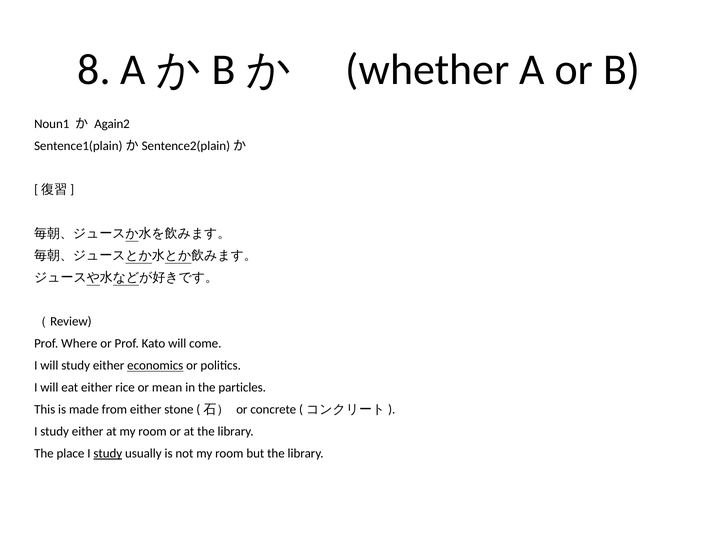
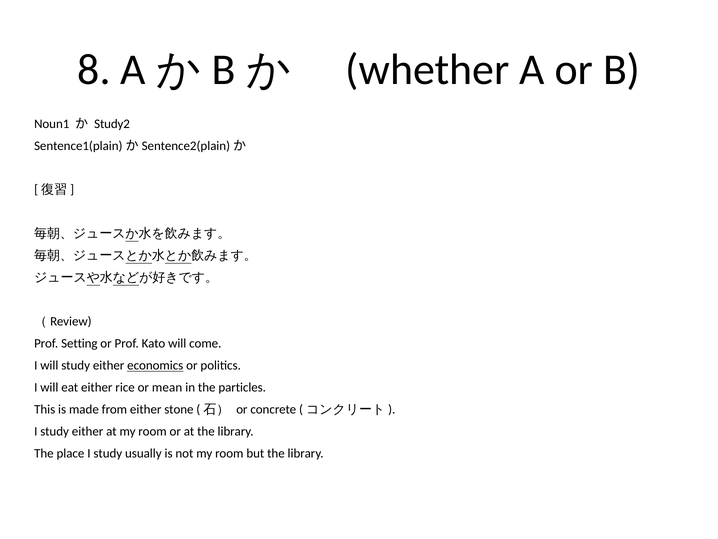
Again2: Again2 -> Study2 (112, 124)
Where: Where -> Setting (79, 343)
study underline: present -> none (108, 453)
